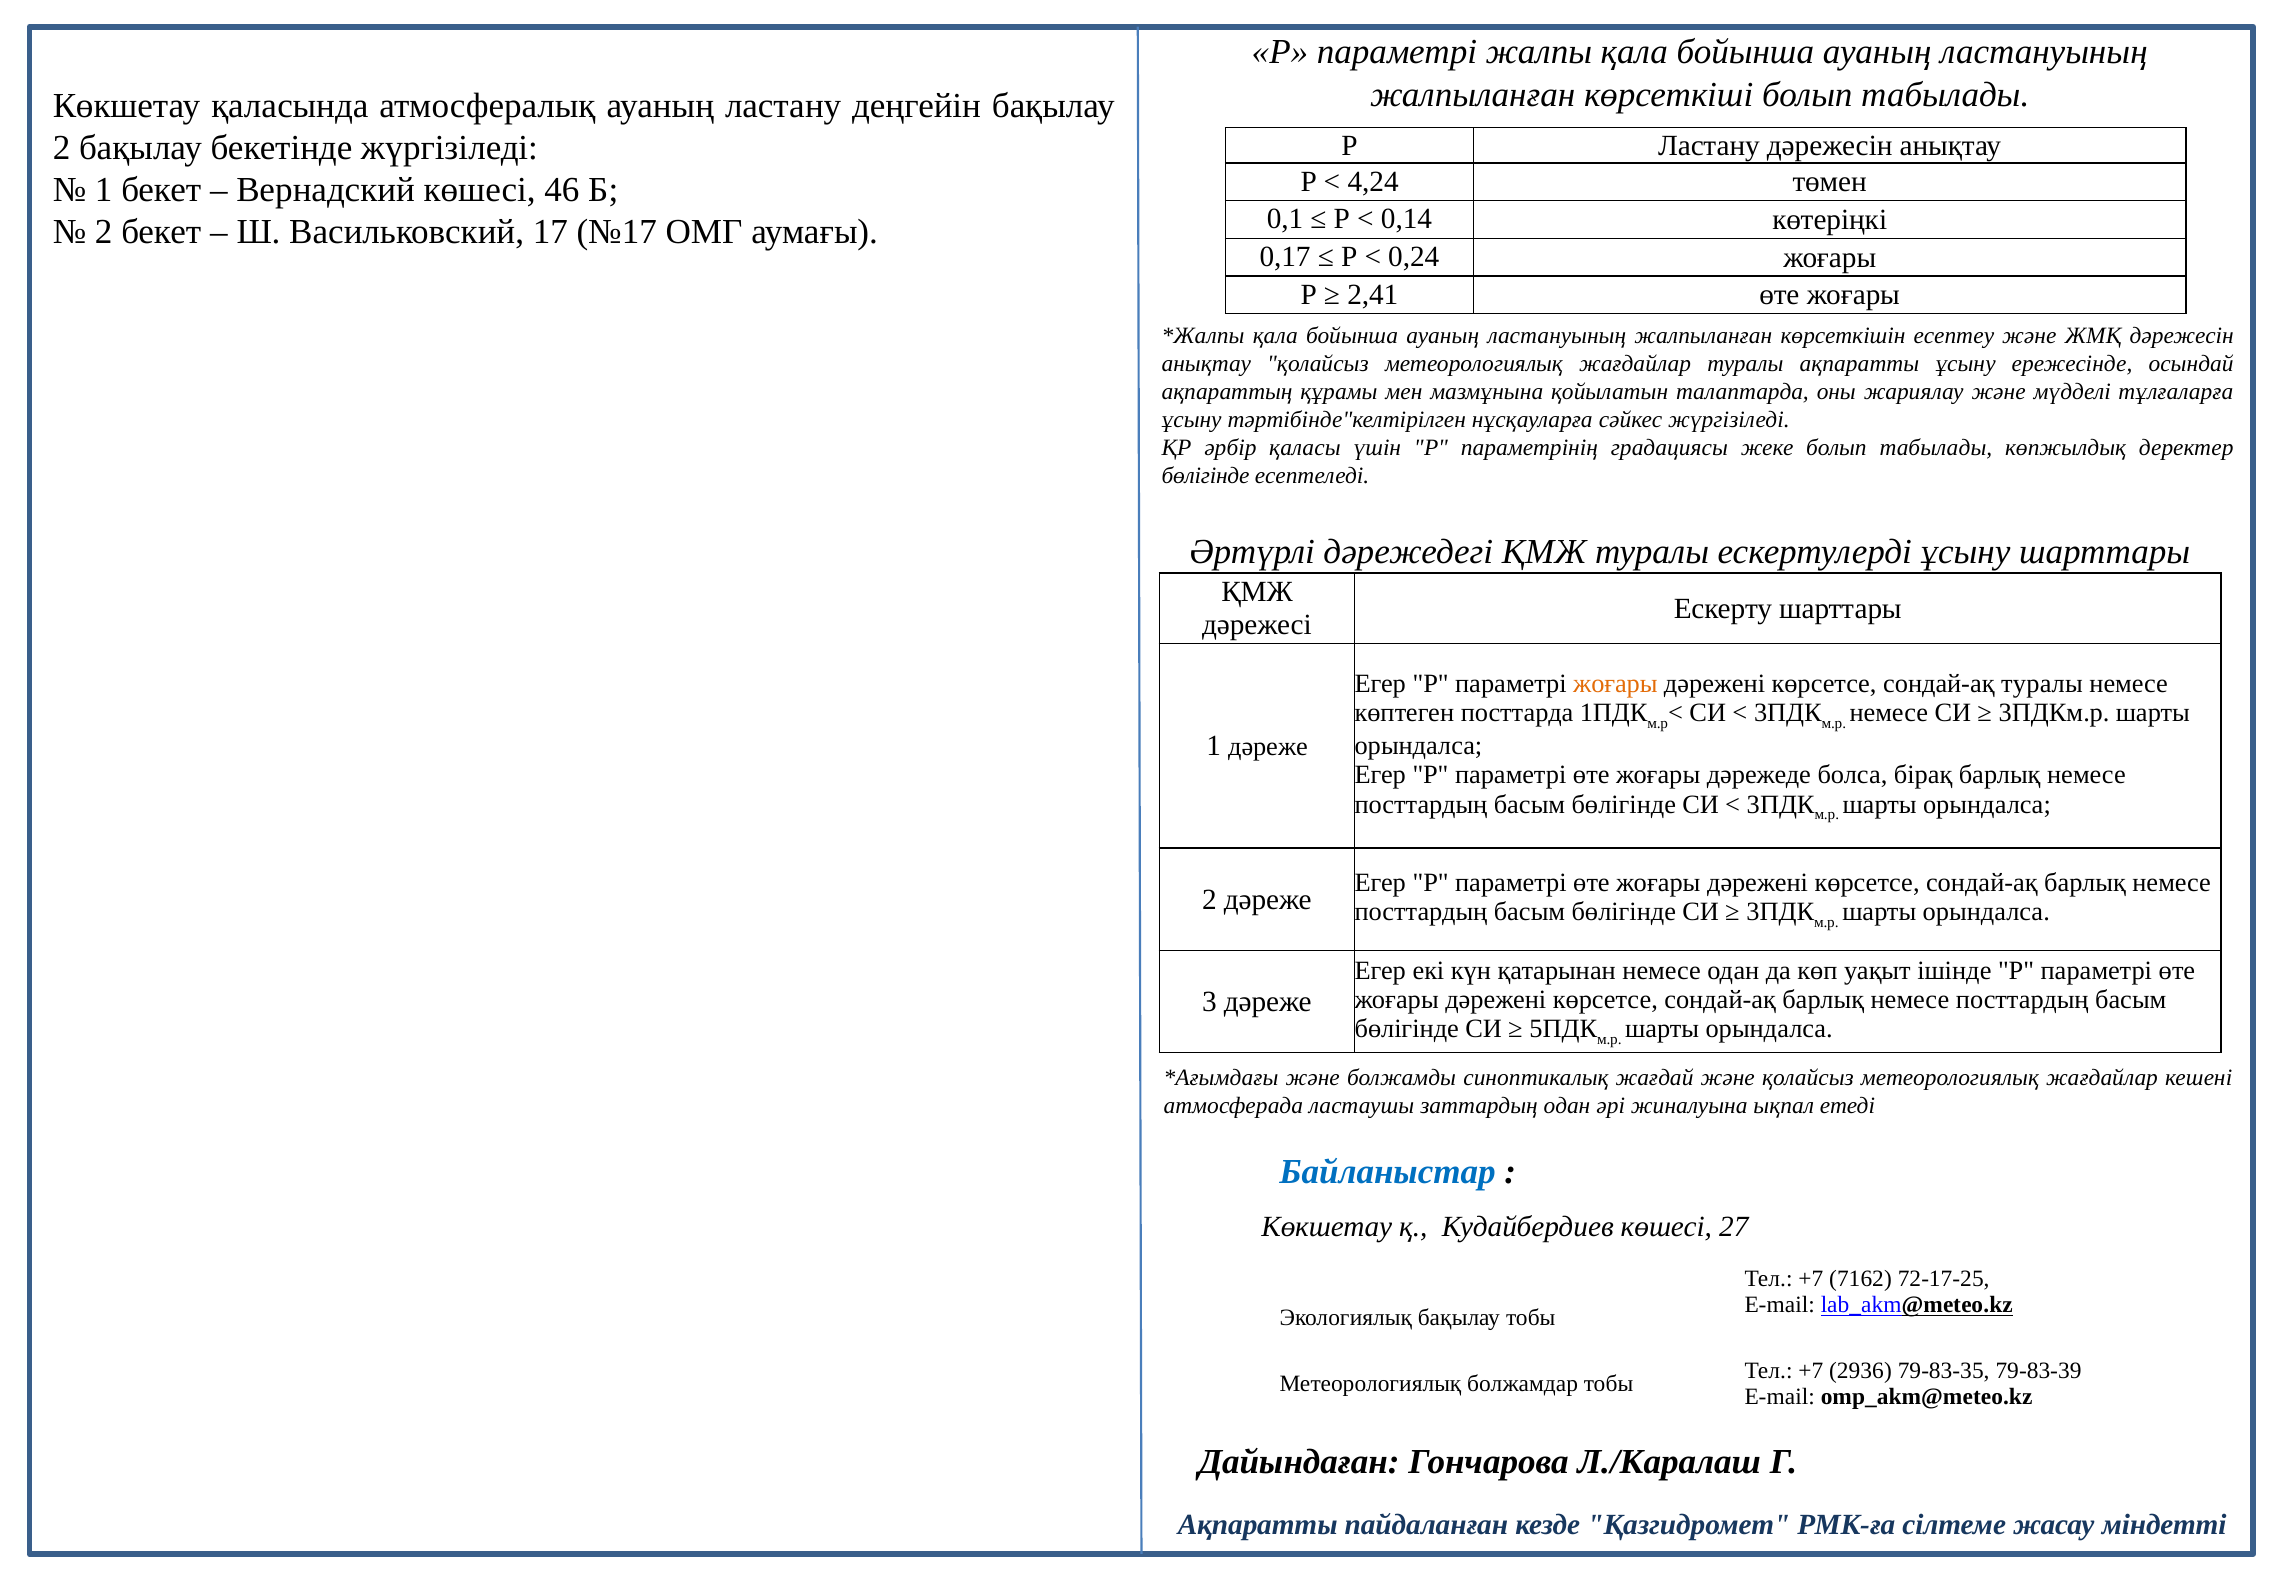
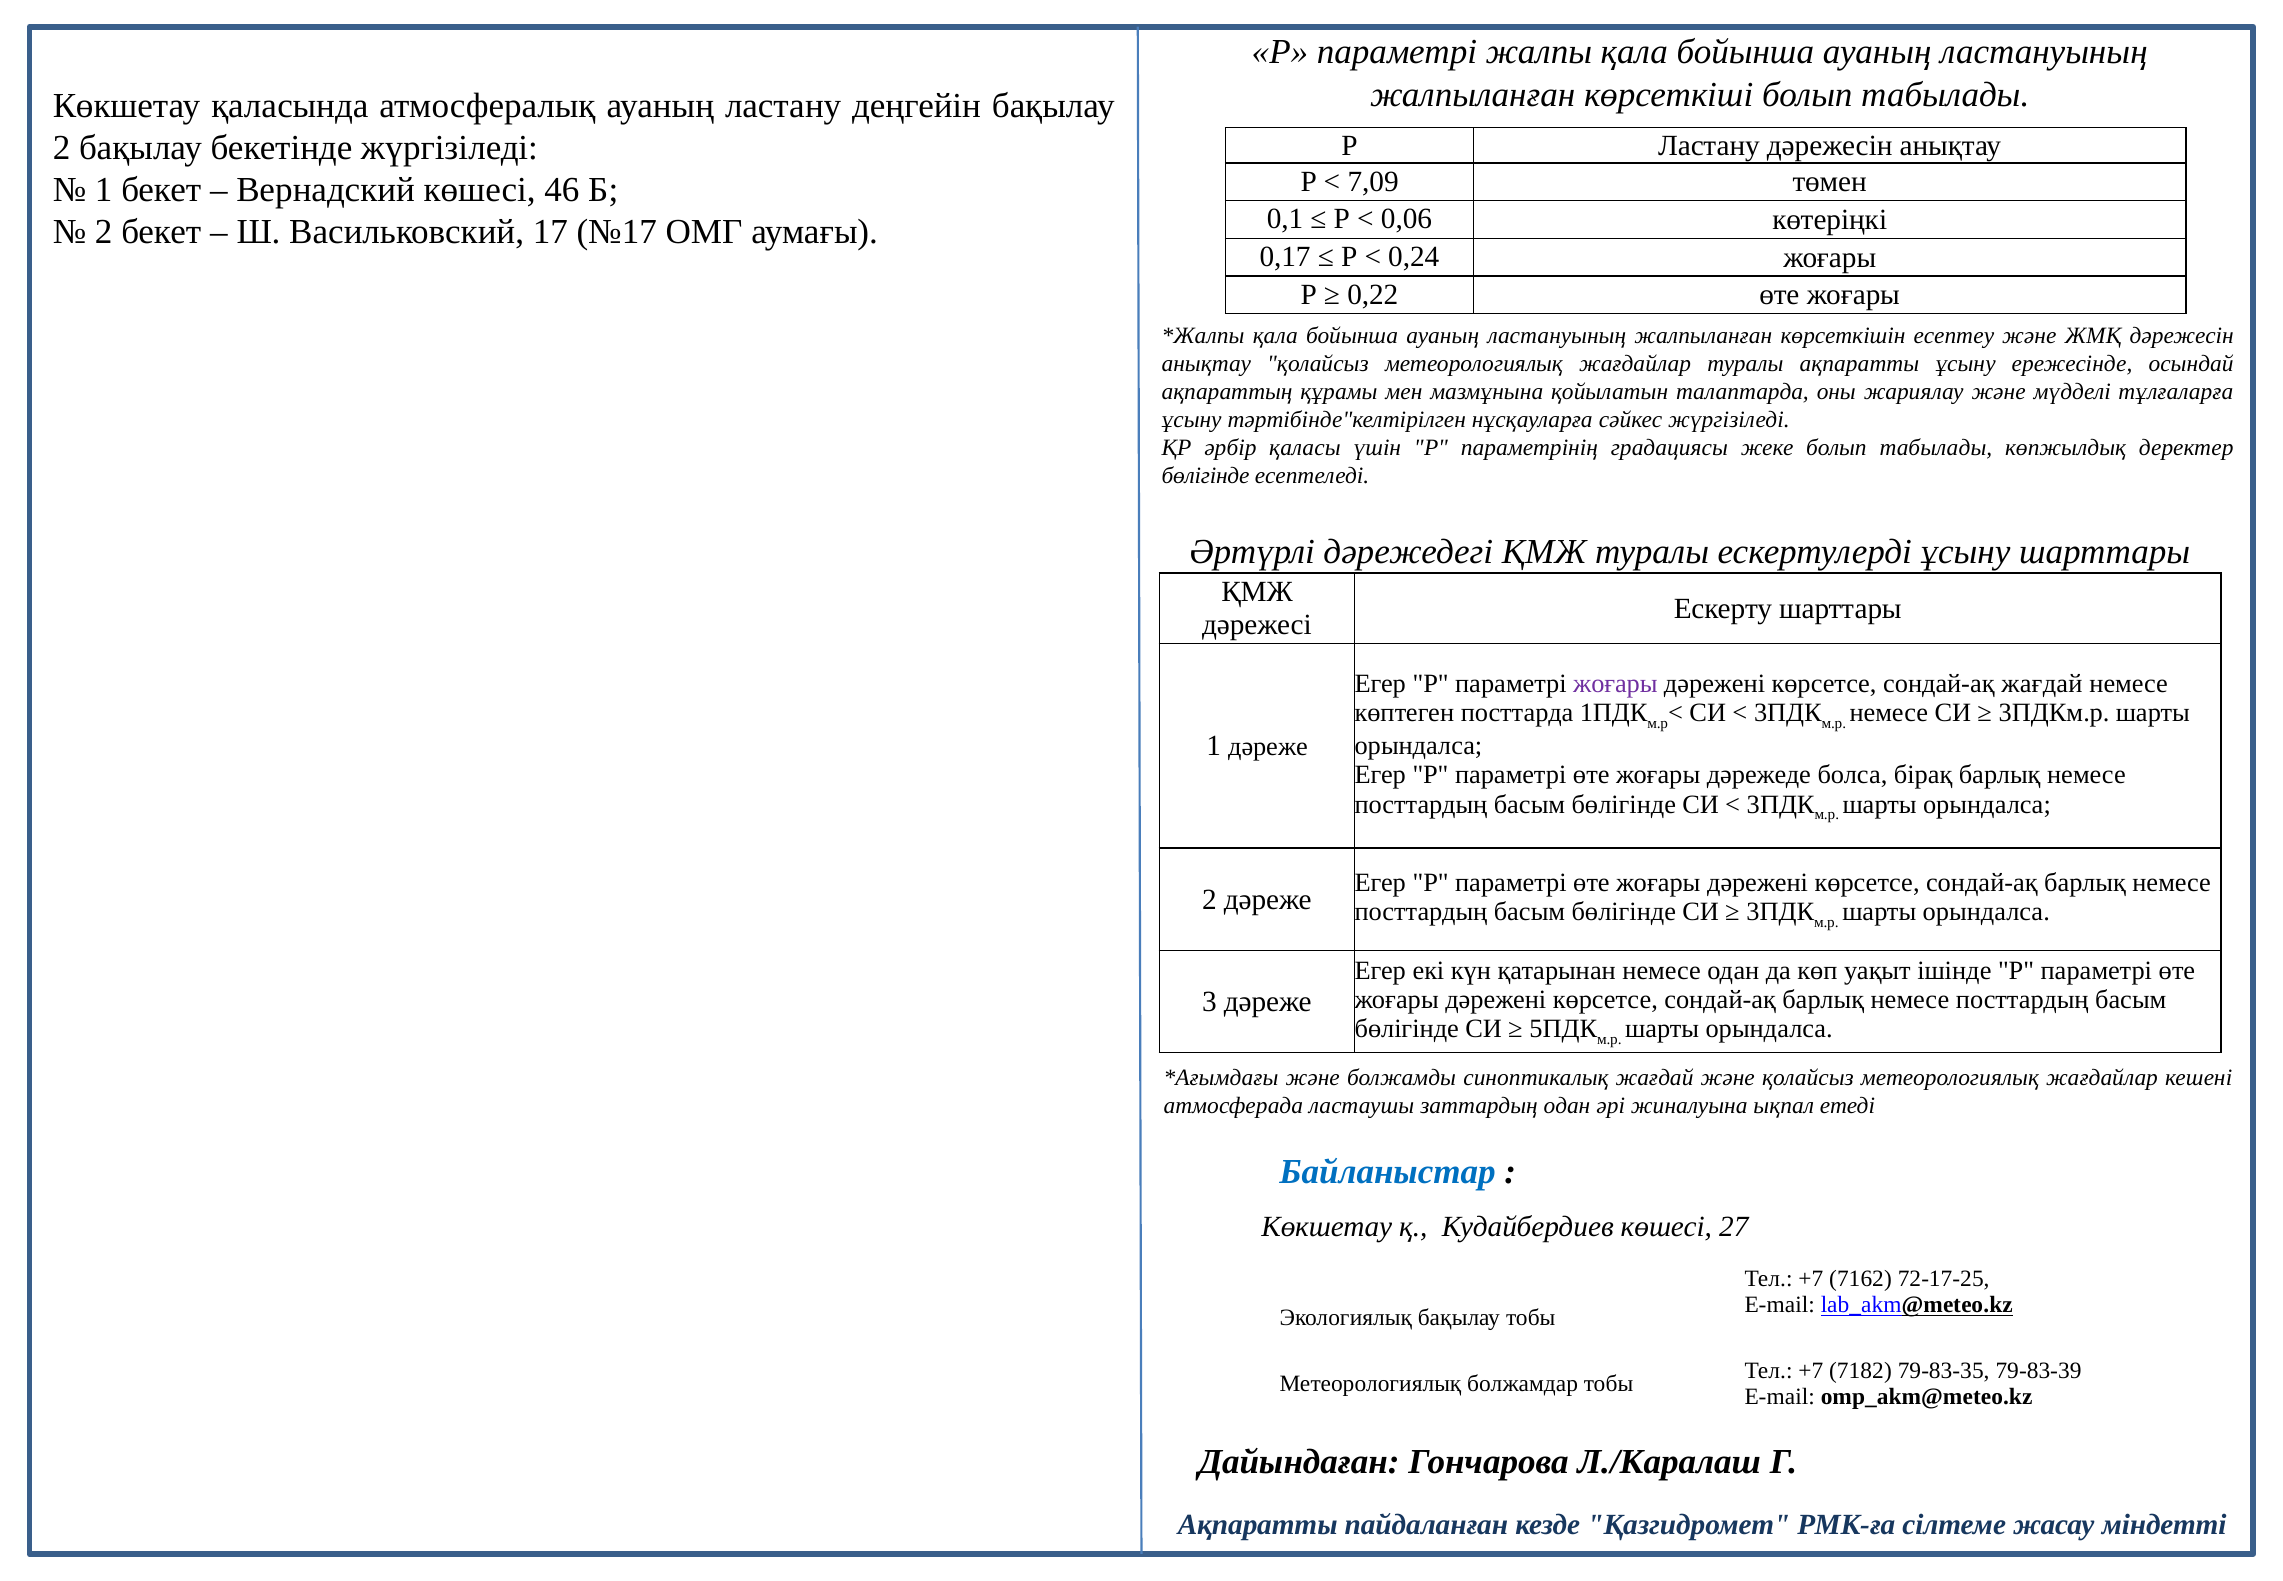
4,24: 4,24 -> 7,09 (1373, 182)
0,14: 0,14 -> 0,06 (1407, 219)
2,41: 2,41 -> 0,22 (1373, 295)
жоғары colour: orange -> purple (1615, 683)
сондай-ақ туралы: туралы -> жағдай (2042, 683)
2936: 2936 -> 7182 (1860, 1370)
